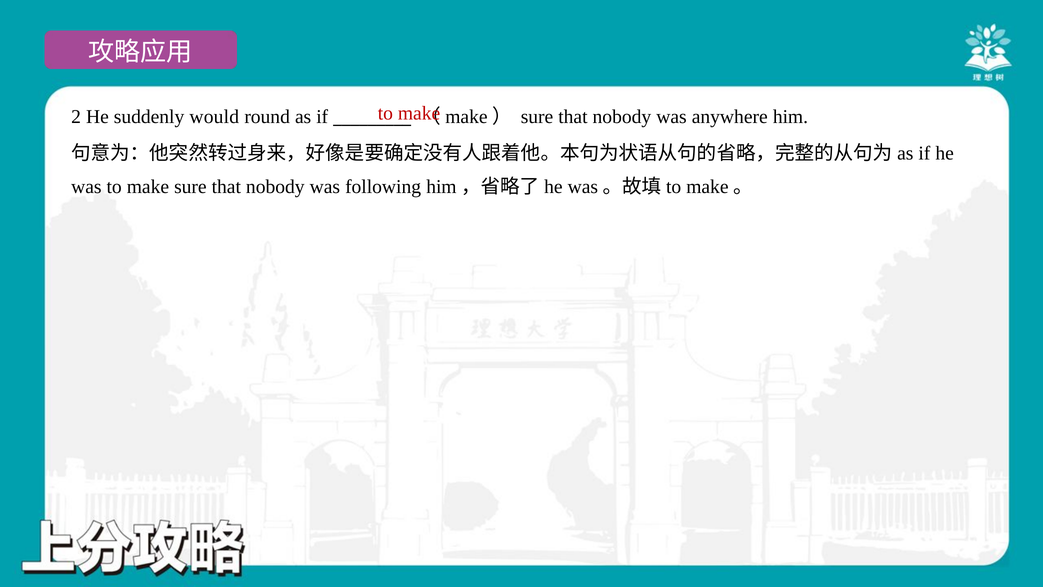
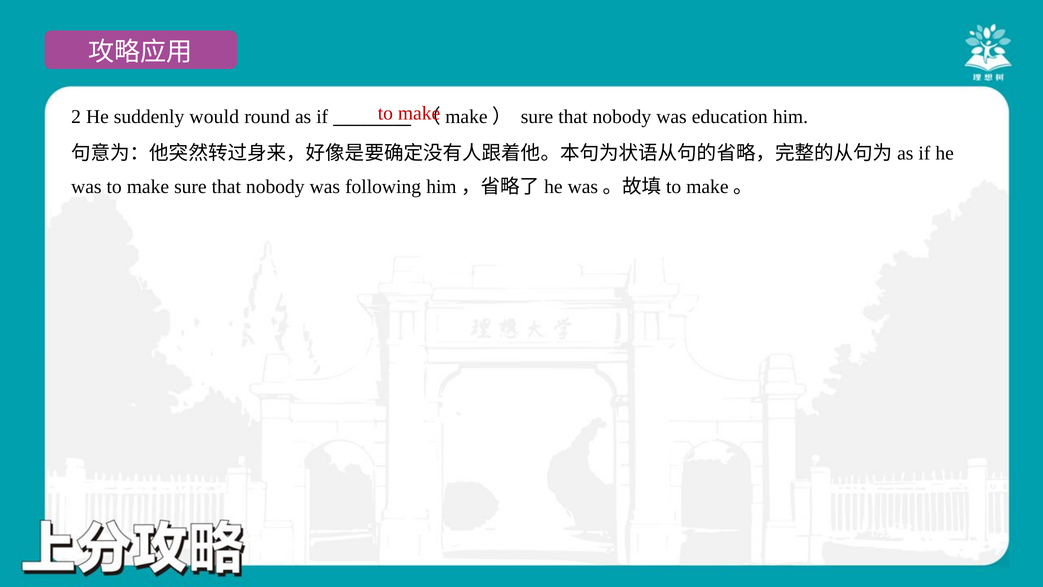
anywhere: anywhere -> education (730, 117)
